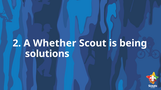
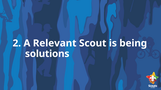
Whether: Whether -> Relevant (55, 43)
